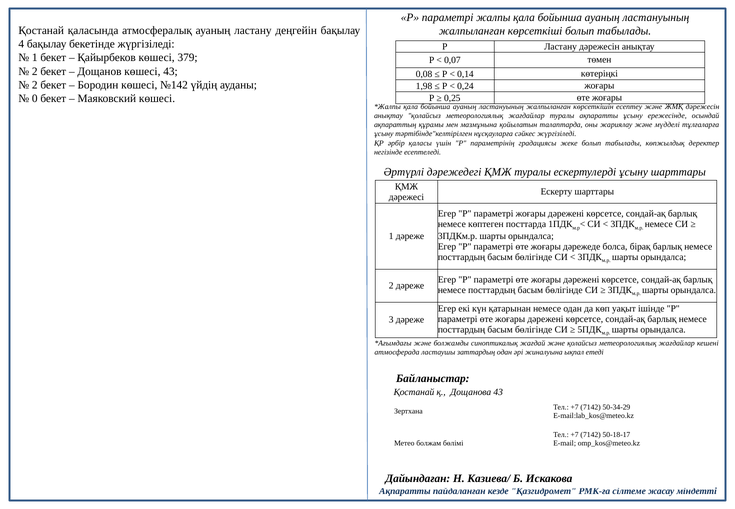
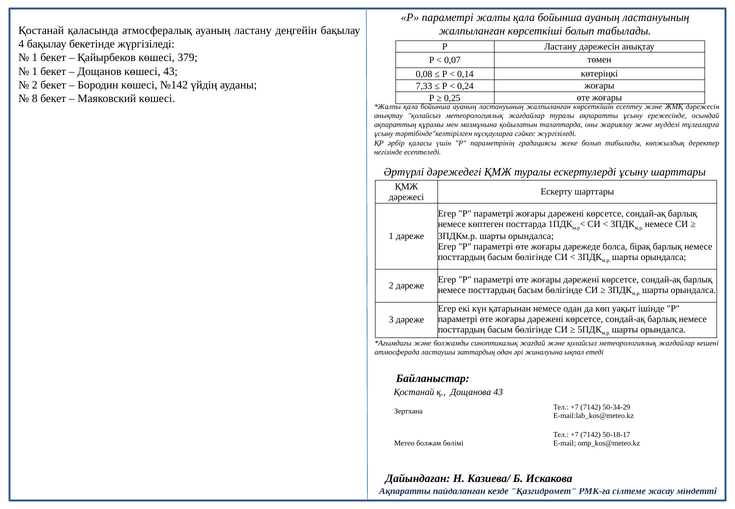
2: 2 -> 1 (35, 71)
1,98: 1,98 -> 7,33 (424, 86)
0: 0 -> 8 (35, 98)
